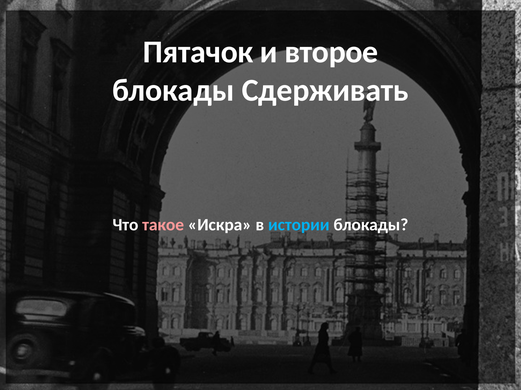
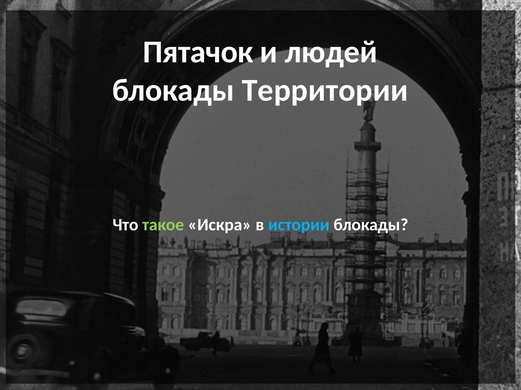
второе: второе -> людей (331, 52)
Сдерживать: Сдерживать -> Территории (325, 90)
такое colour: pink -> light green (163, 225)
